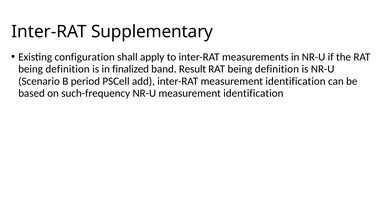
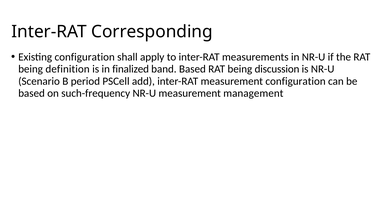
Supplementary: Supplementary -> Corresponding (152, 32)
band Result: Result -> Based (192, 69)
definition: definition -> discussion (277, 69)
inter-RAT measurement identification: identification -> configuration (296, 81)
NR-U measurement identification: identification -> management (253, 93)
